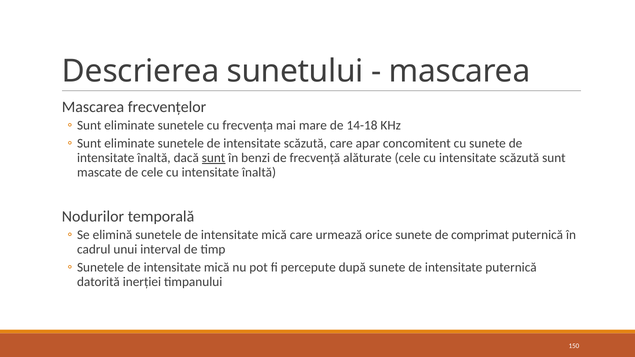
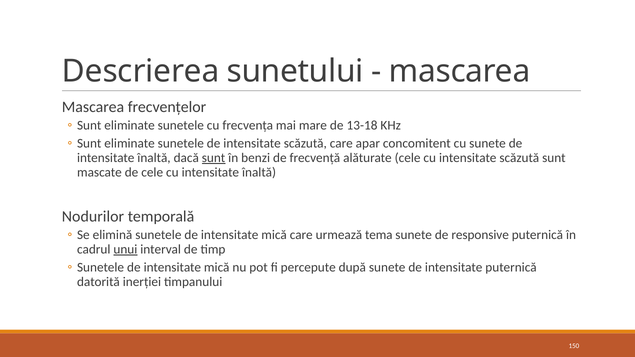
14-18: 14-18 -> 13-18 (362, 125)
orice: orice -> tema (379, 235)
comprimat: comprimat -> responsive (480, 235)
unui underline: none -> present (125, 249)
